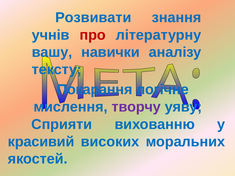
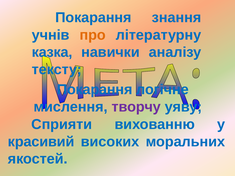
Розвивати: Розвивати -> Покарання (93, 18)
про colour: red -> orange (93, 35)
вашу: вашу -> казка (52, 52)
